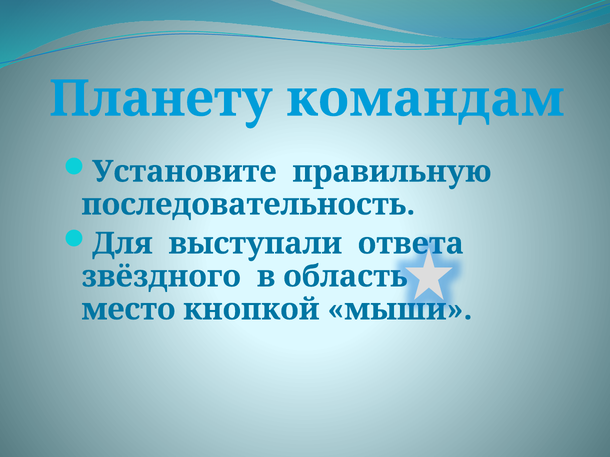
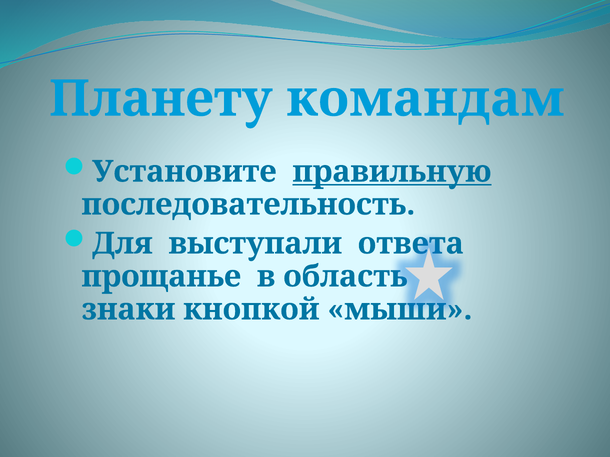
правильную underline: none -> present (392, 172)
звёздного: звёздного -> прощанье (161, 277)
место: место -> знаки (128, 310)
